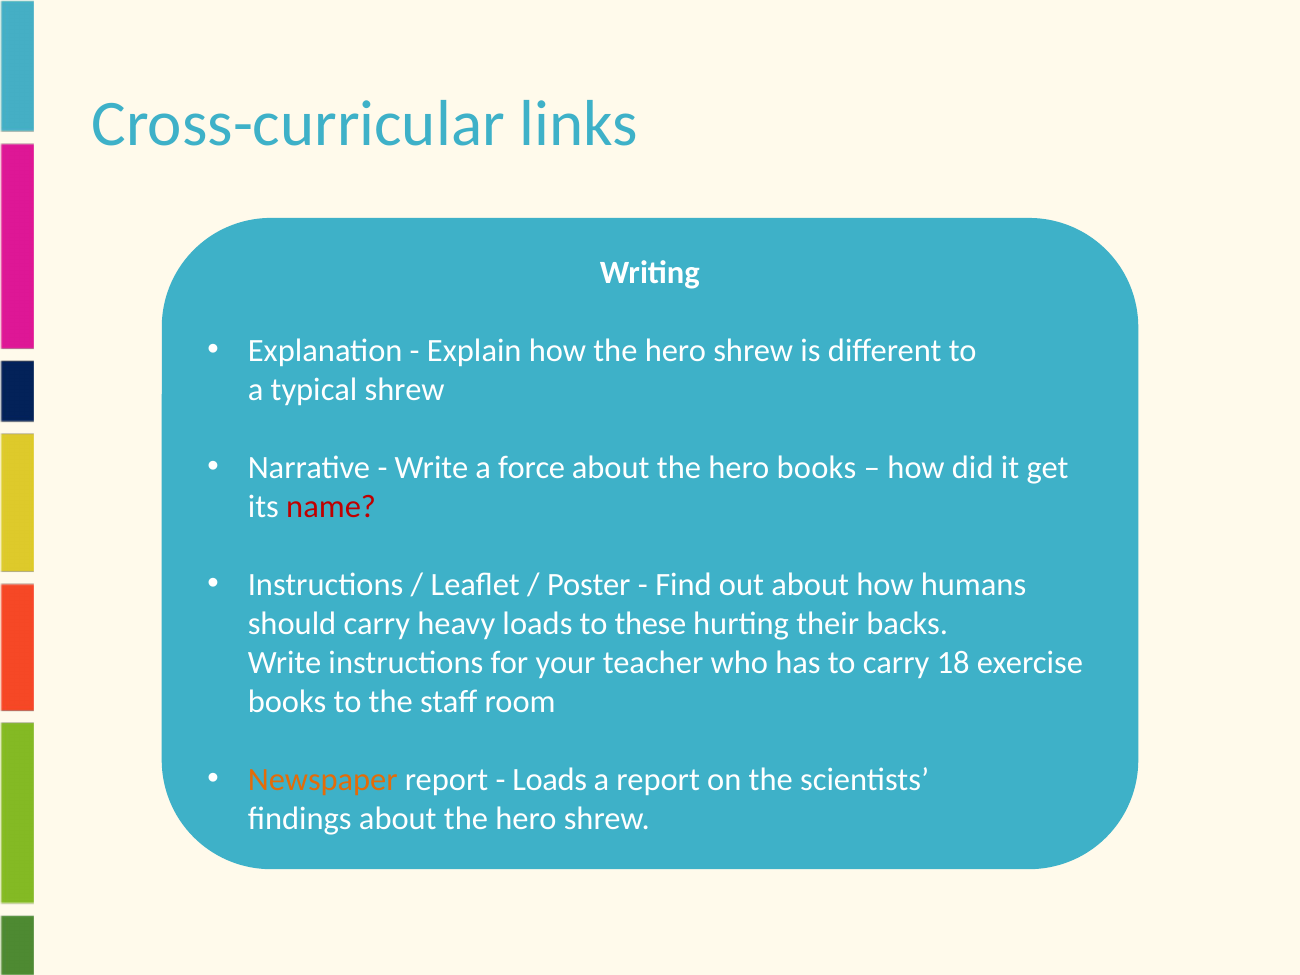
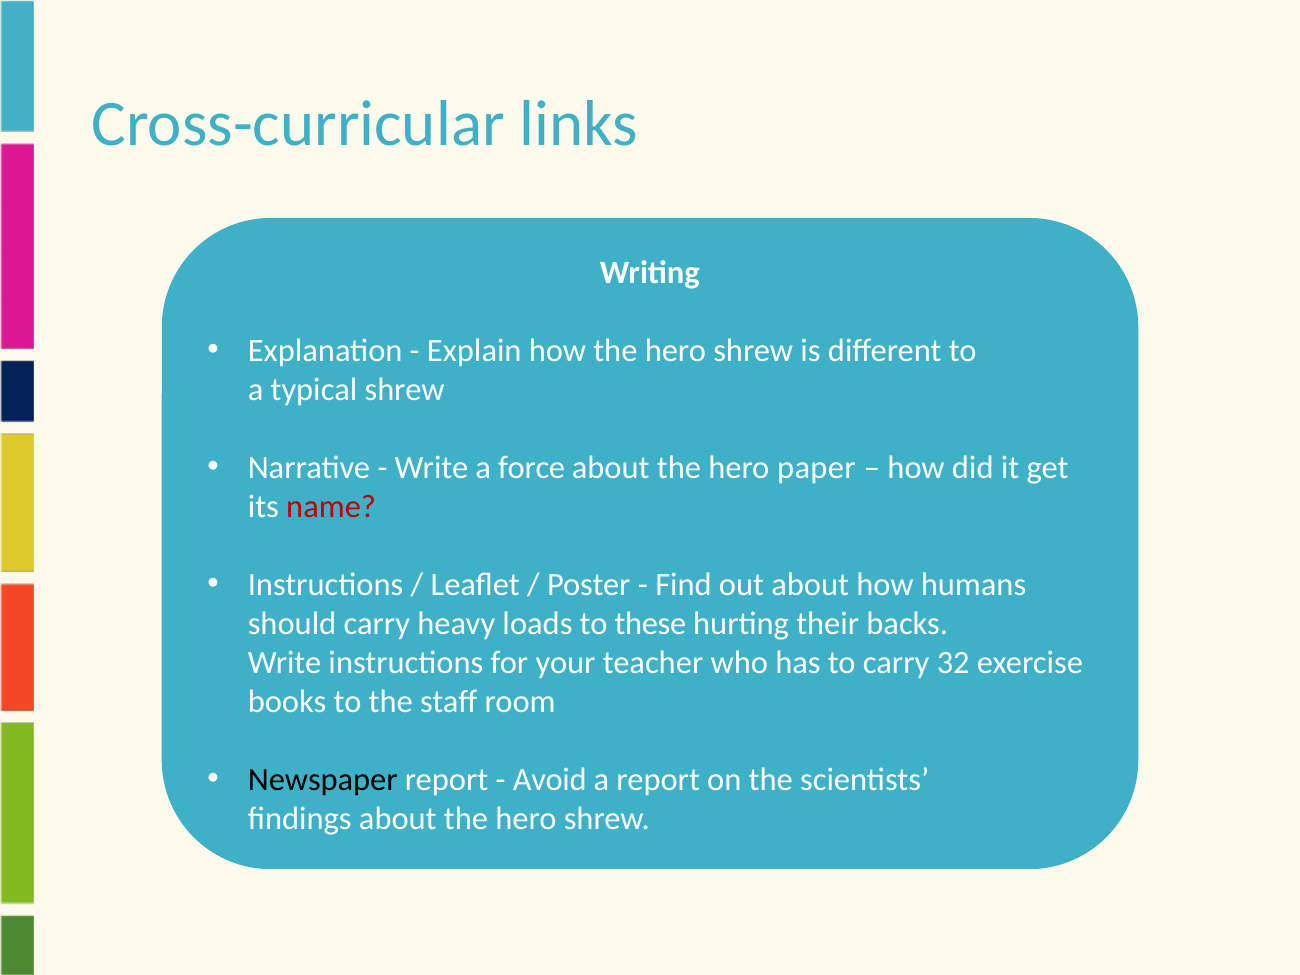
hero books: books -> paper (816, 468)
18: 18 -> 32 (953, 663)
Newspaper colour: orange -> black (323, 780)
Loads: Loads -> Avoid (550, 780)
